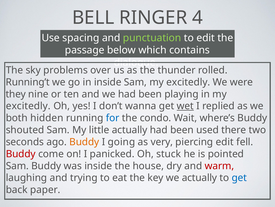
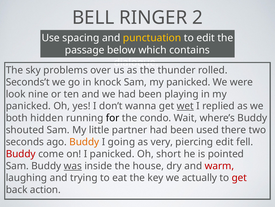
4: 4 -> 2 (198, 18)
punctuation colour: light green -> yellow (152, 38)
Running’t: Running’t -> Seconds’t (28, 82)
in inside: inside -> knock (108, 82)
Sam my excitedly: excitedly -> panicked (188, 82)
they: they -> look (16, 94)
excitedly: excitedly -> panicked (28, 106)
for colour: blue -> black (113, 118)
little actually: actually -> partner (130, 130)
stuck: stuck -> short (169, 153)
was underline: none -> present (73, 165)
get colour: blue -> red (239, 177)
paper: paper -> action (45, 189)
